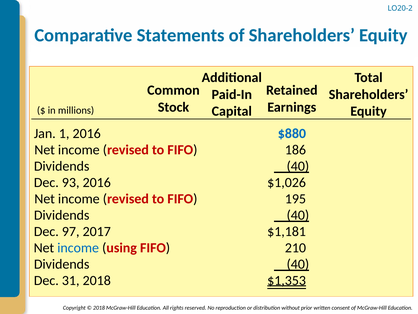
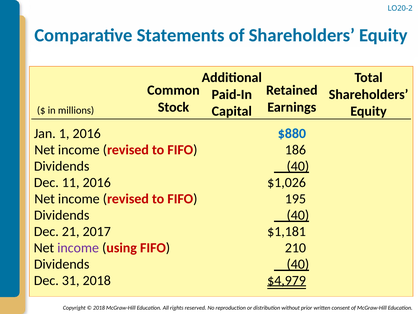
93: 93 -> 11 (71, 182)
97: 97 -> 21 (71, 231)
income colour: blue -> purple (78, 248)
$1,353: $1,353 -> $4,979 (287, 280)
